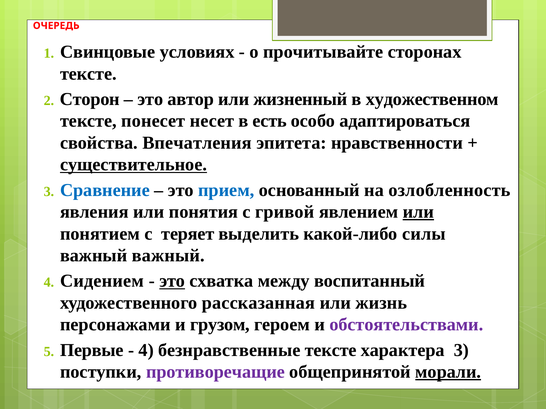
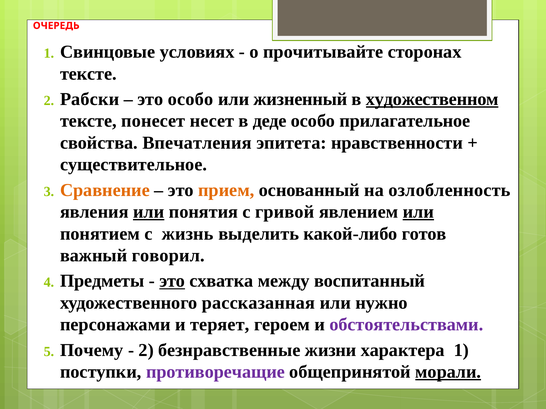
Сторон: Сторон -> Рабски (90, 99)
это автор: автор -> особо (191, 99)
художественном underline: none -> present (432, 99)
есть: есть -> деде (270, 121)
адаптироваться: адаптироваться -> прилагательное (405, 121)
существительное underline: present -> none (134, 165)
Сравнение colour: blue -> orange (105, 190)
прием colour: blue -> orange (226, 190)
или underline: none -> present (149, 212)
теряет: теряет -> жизнь (188, 234)
силы: силы -> готов (424, 234)
важный важный: важный -> говорил (168, 256)
Сидением: Сидением -> Предметы (102, 281)
жизнь: жизнь -> нужно (381, 303)
грузом: грузом -> теряет (220, 325)
Первые: Первые -> Почему (92, 350)
4: 4 -> 2 (146, 350)
безнравственные тексте: тексте -> жизни (331, 350)
характера 3: 3 -> 1 (461, 350)
